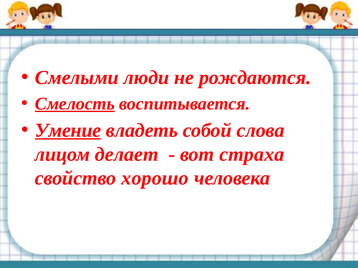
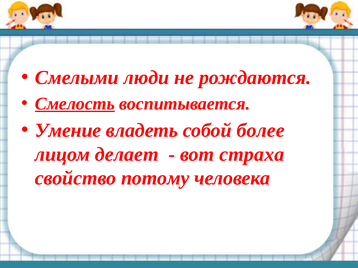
Умение underline: present -> none (68, 131)
слова: слова -> более (261, 131)
хорошо: хорошо -> потому (155, 178)
